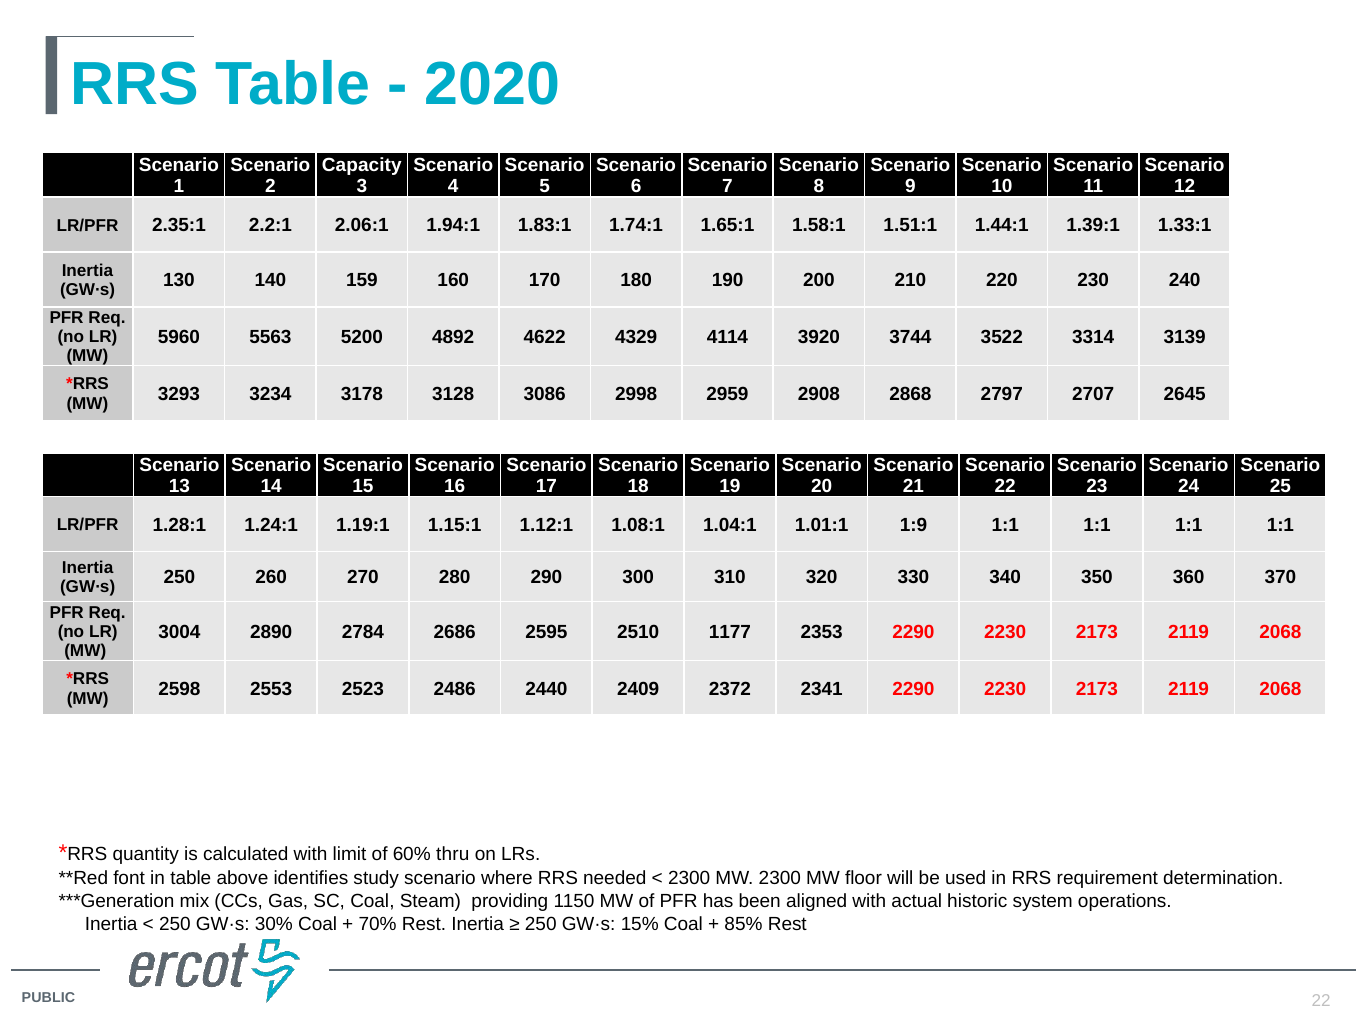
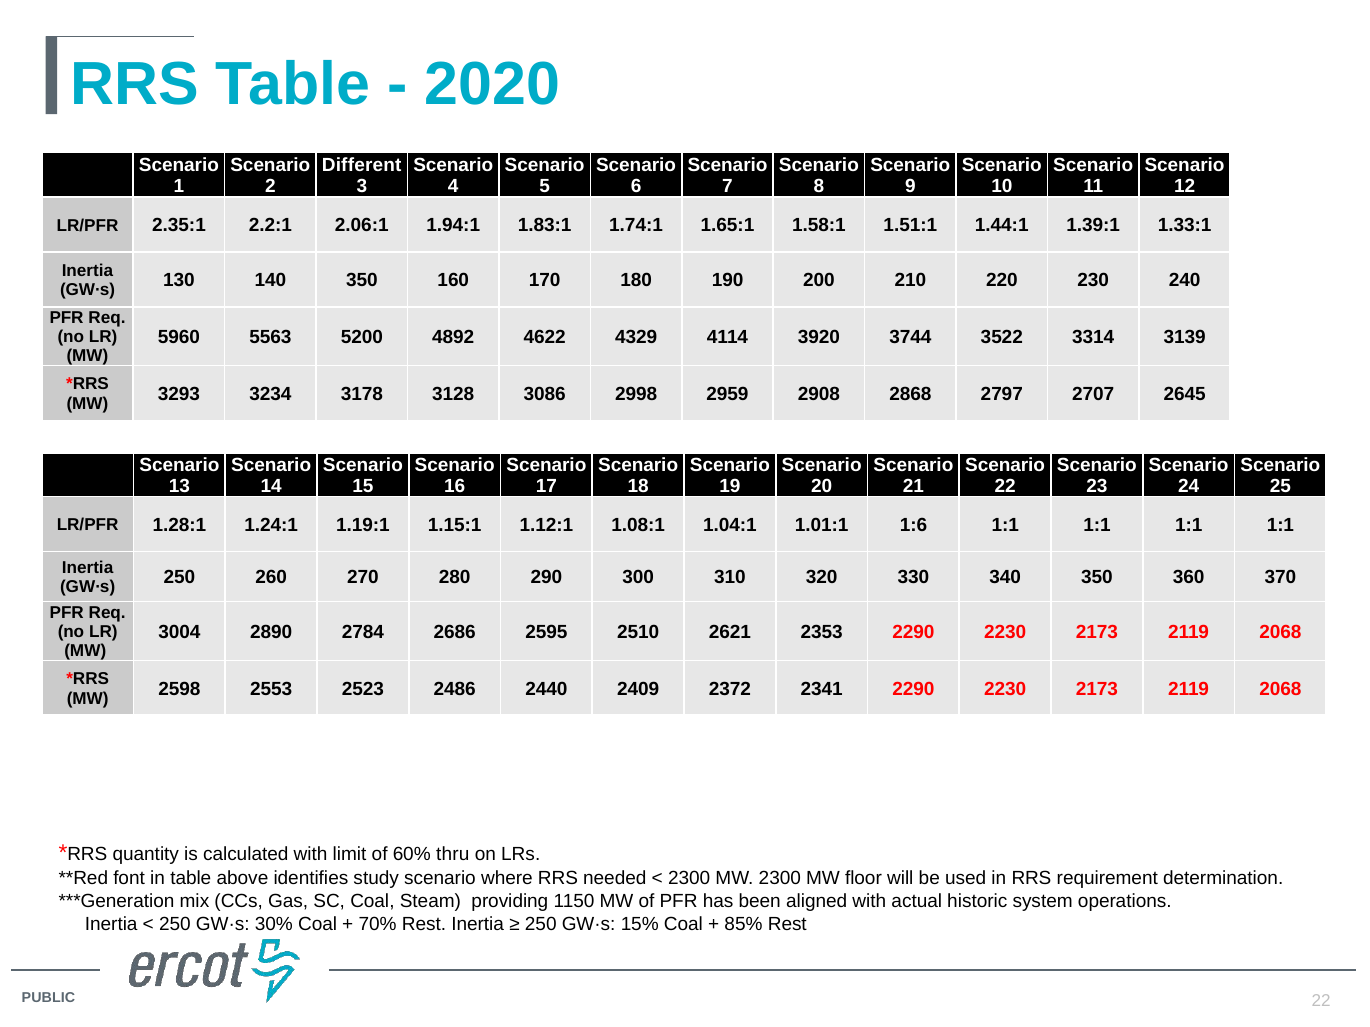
Capacity: Capacity -> Different (362, 165)
140 159: 159 -> 350 (362, 280)
1:9: 1:9 -> 1:6 (914, 525)
1177: 1177 -> 2621 (730, 632)
